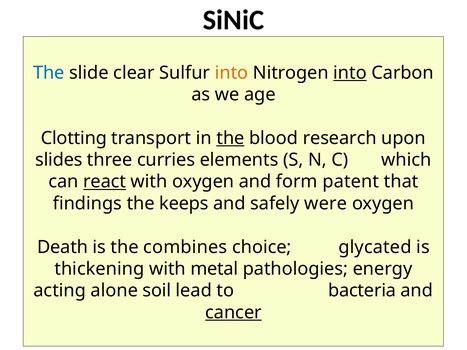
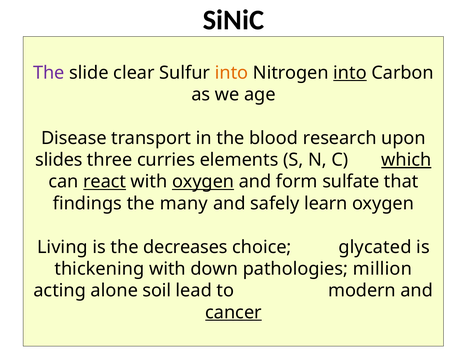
The colour: blue -> purple (49, 73)
Clotting: Clotting -> Disease (74, 138)
the underline: present -> none (230, 138)
which underline: none -> present (406, 160)
oxygen underline: none -> present (203, 182)
patent: patent -> sulfate (351, 182)
keeps: keeps -> many (184, 204)
were: were -> learn (326, 204)
Death: Death -> Living (62, 247)
combines: combines -> decreases (185, 247)
metal: metal -> down (214, 269)
energy: energy -> million (382, 269)
bacteria: bacteria -> modern (362, 291)
